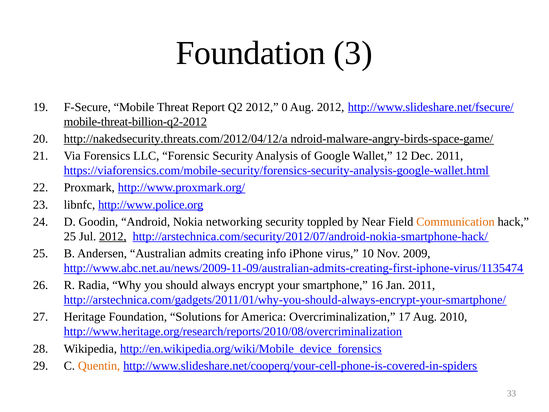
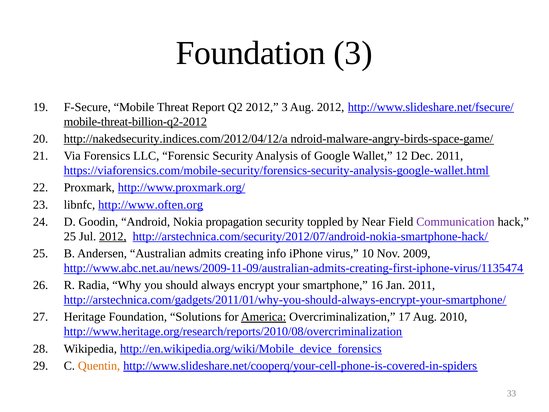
2012 0: 0 -> 3 (285, 107)
http://nakedsecurity.threats.com/2012/04/12/a: http://nakedsecurity.threats.com/2012/04/12/a -> http://nakedsecurity.indices.com/2012/04/12/a (176, 139)
http://www.police.org: http://www.police.org -> http://www.often.org (151, 205)
networking: networking -> propagation (234, 222)
Communication colour: orange -> purple (455, 222)
America underline: none -> present (264, 317)
